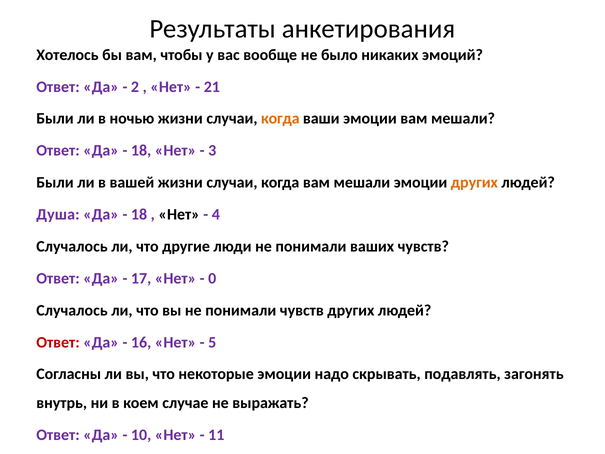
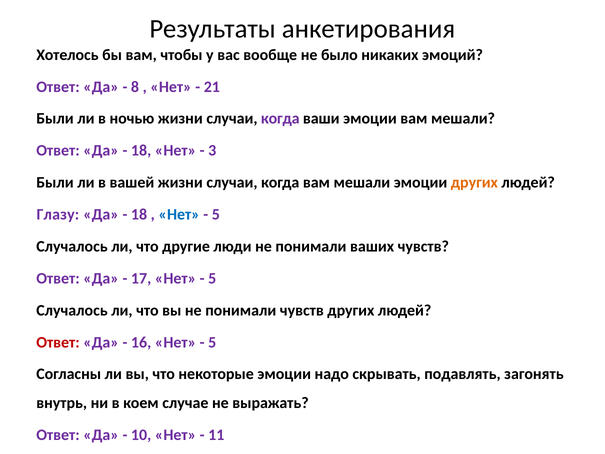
2: 2 -> 8 (135, 87)
когда colour: orange -> purple (280, 119)
Душа: Душа -> Глазу (58, 214)
Нет colour: black -> blue (179, 214)
4: 4 -> 5 (216, 214)
0: 0 -> 5 (212, 278)
